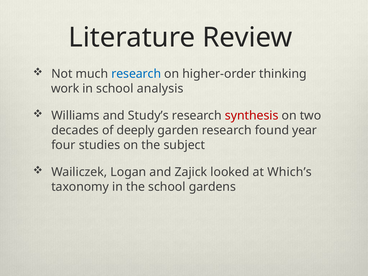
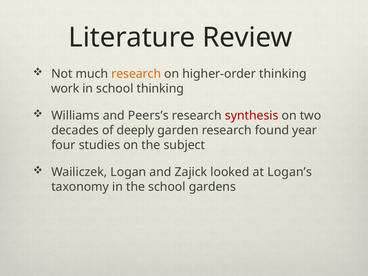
research colour: blue -> orange (136, 74)
school analysis: analysis -> thinking (160, 89)
Study’s: Study’s -> Peers’s (148, 116)
Which’s: Which’s -> Logan’s (290, 172)
